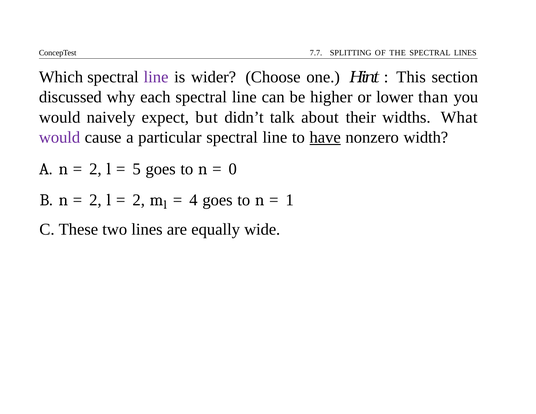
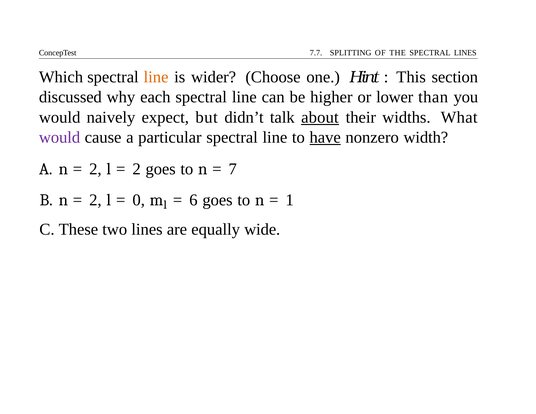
line colour: purple -> orange (156, 77)
about underline: none -> present (320, 117)
5: 5 -> 2 (137, 169)
0: 0 -> 7 (233, 169)
2: 2 -> 0 (139, 200)
4: 4 -> 6 (193, 200)
